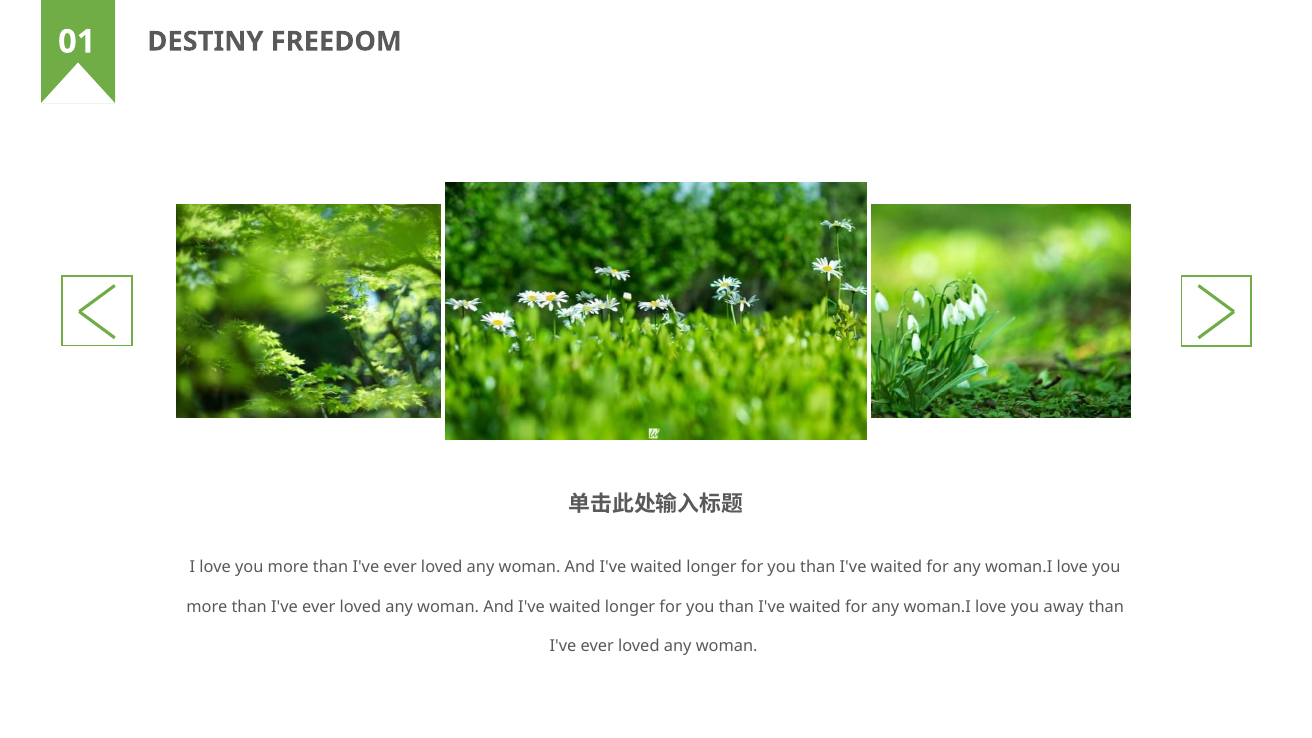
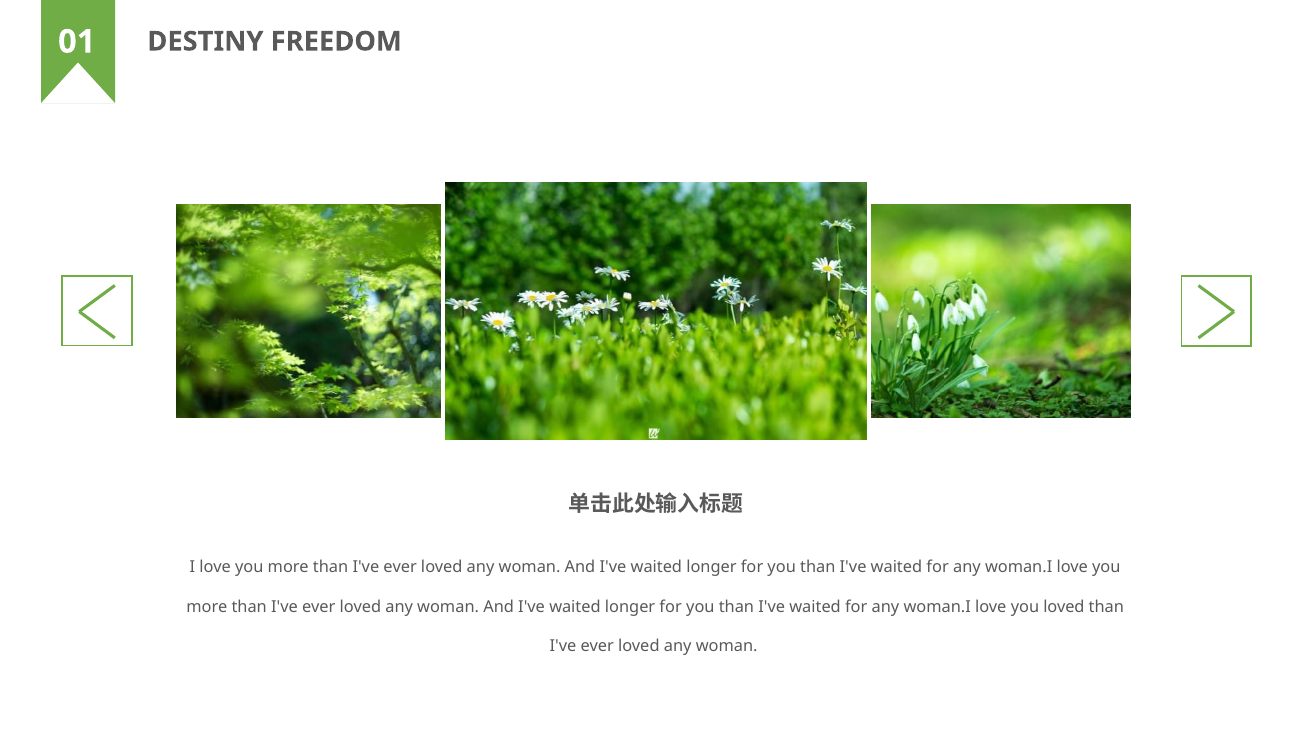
you away: away -> loved (1064, 607)
